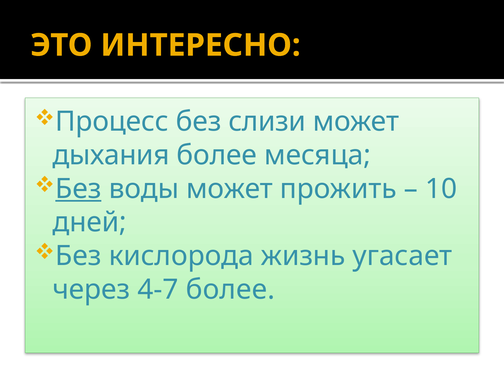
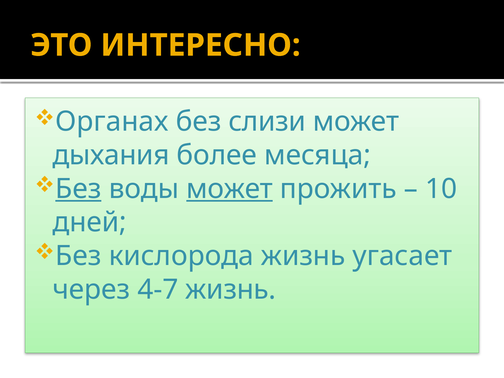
Процесс: Процесс -> Органах (112, 122)
может underline: none -> present (230, 189)
4-7 более: более -> жизнь (231, 289)
